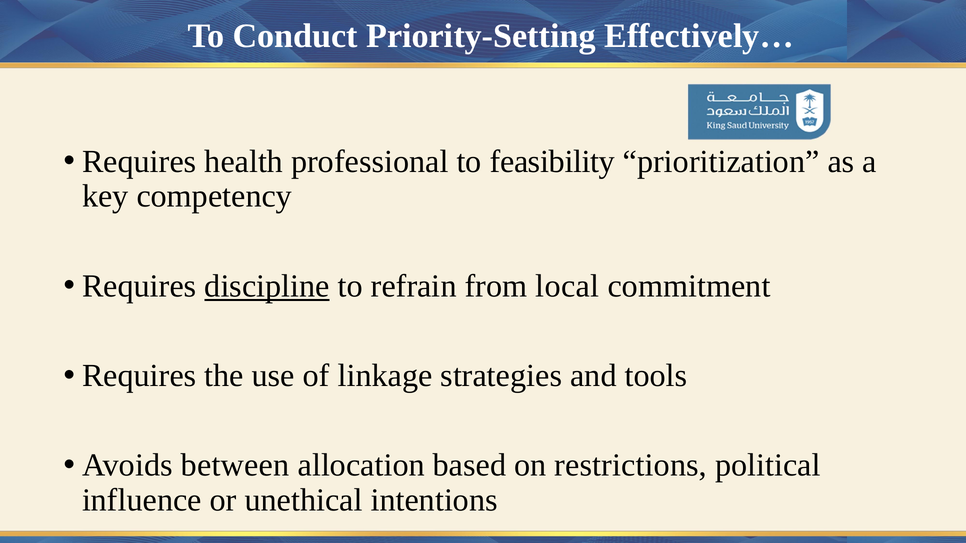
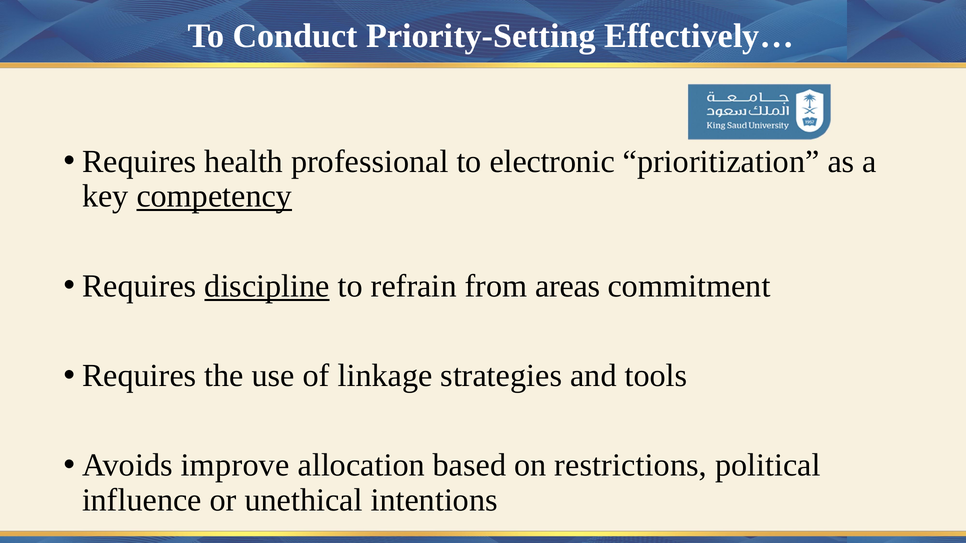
feasibility: feasibility -> electronic (552, 162)
competency underline: none -> present (214, 196)
local: local -> areas (568, 286)
between: between -> improve (235, 466)
